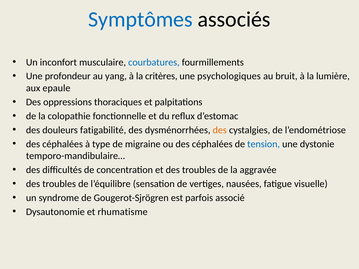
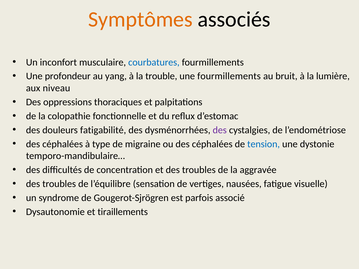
Symptômes colour: blue -> orange (140, 19)
critères: critères -> trouble (161, 76)
une psychologiques: psychologiques -> fourmillements (229, 76)
epaule: epaule -> niveau (56, 88)
des colour: orange -> purple (220, 130)
rhumatisme: rhumatisme -> tiraillements (123, 212)
